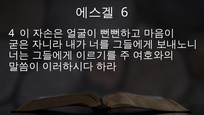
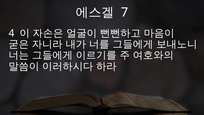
6: 6 -> 7 (125, 12)
